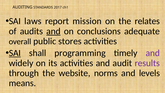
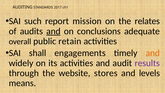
laws: laws -> such (33, 21)
stores: stores -> retain (70, 41)
SAI underline: present -> none (15, 53)
programming: programming -> engagements (80, 53)
and colour: purple -> orange (153, 53)
norms: norms -> stores (106, 73)
